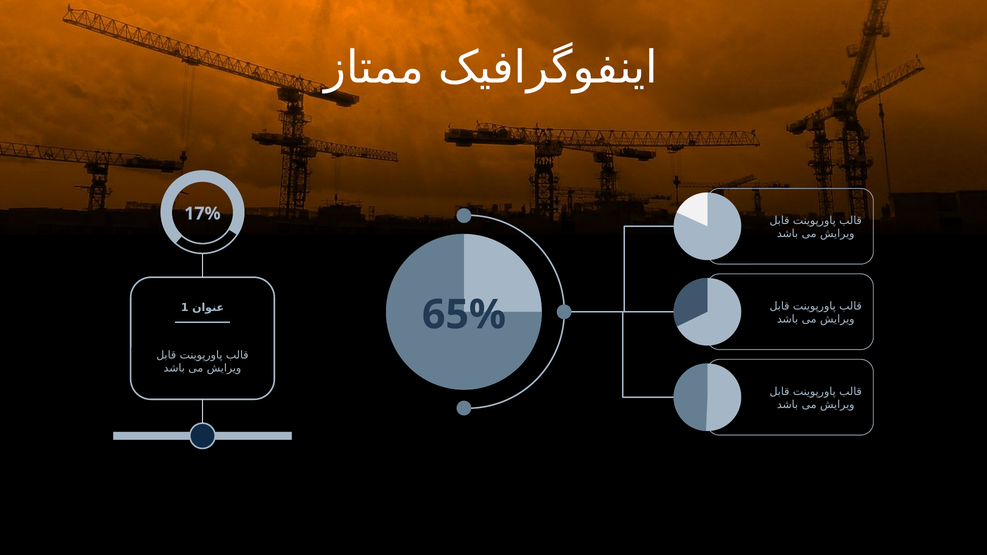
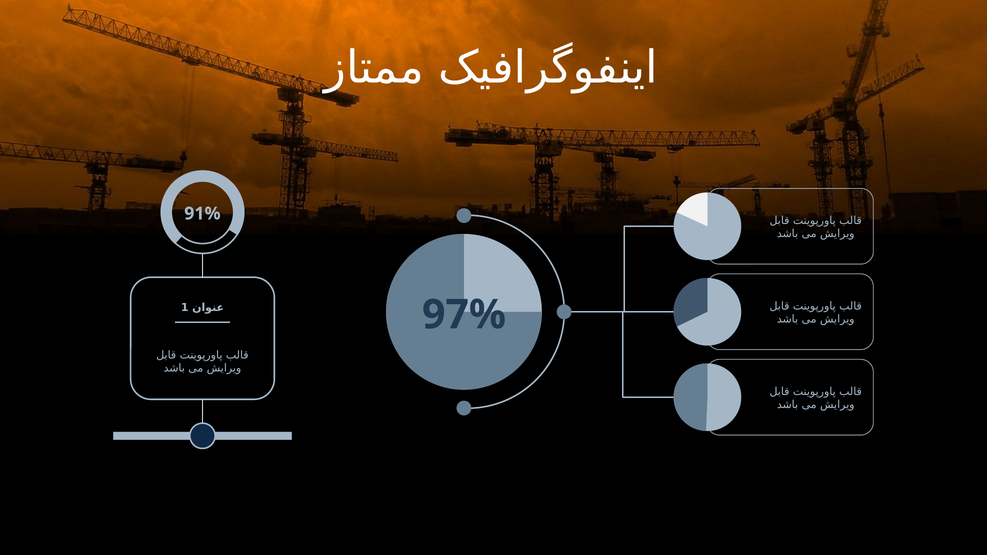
17%: 17% -> 91% (202, 214)
65%: 65% -> 97% (464, 315)
